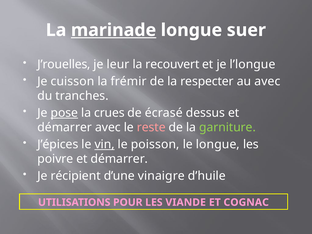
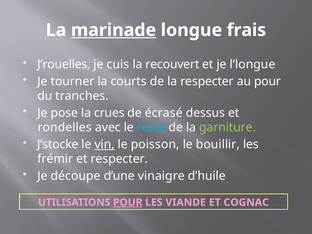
suer: suer -> frais (246, 30)
leur: leur -> cuis (118, 64)
cuisson: cuisson -> tourner (73, 81)
frémir: frémir -> courts (129, 81)
au avec: avec -> pour (268, 81)
pose underline: present -> none (64, 113)
démarrer: démarrer -> rondelles (65, 127)
reste colour: pink -> light blue (151, 127)
J’épices: J’épices -> J’stocke (58, 144)
le longue: longue -> bouillir (218, 144)
poivre: poivre -> frémir (55, 159)
démarrer: démarrer -> respecter (119, 159)
récipient: récipient -> découpe (76, 176)
POUR underline: none -> present (128, 202)
